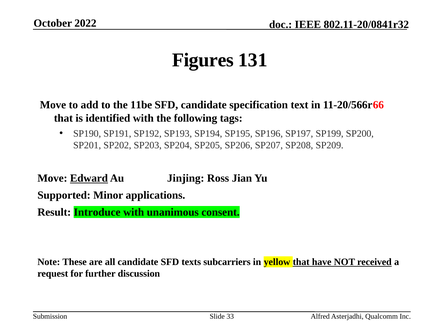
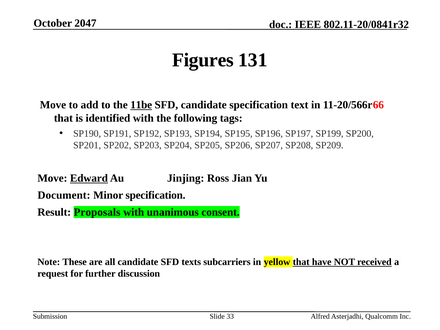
2022: 2022 -> 2047 (85, 23)
11be underline: none -> present (141, 105)
Supported: Supported -> Document (64, 195)
Minor applications: applications -> specification (156, 195)
Introduce: Introduce -> Proposals (97, 212)
